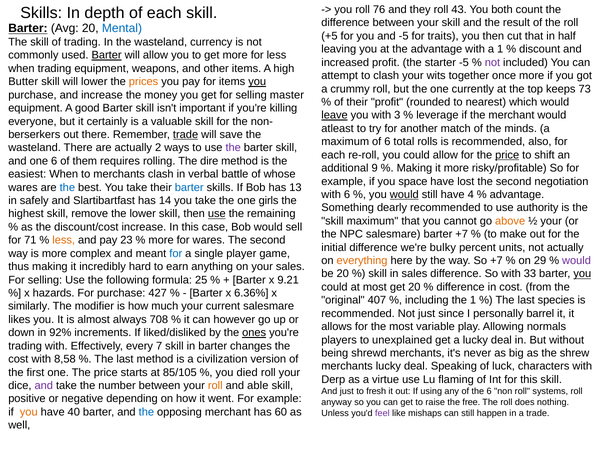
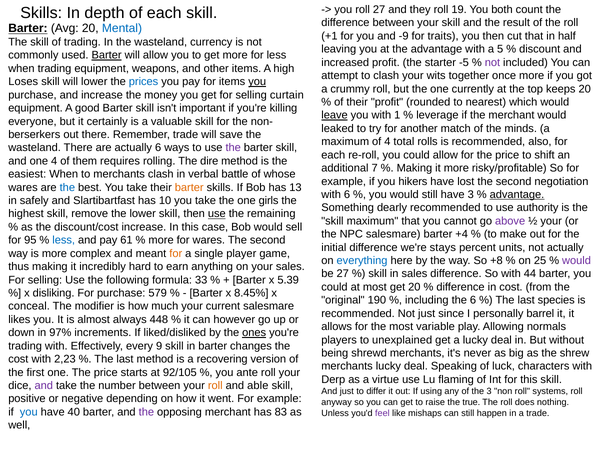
roll 76: 76 -> 27 (379, 10)
43: 43 -> 19 (459, 10)
+5: +5 -> +1 (329, 36)
and -5: -5 -> -9 (404, 36)
a 1: 1 -> 5 (500, 49)
Butter: Butter -> Loses (23, 82)
prices colour: orange -> blue (144, 82)
keeps 73: 73 -> 20 (585, 89)
master: master -> curtain (287, 95)
3: 3 -> 1 (397, 115)
atleast: atleast -> leaked (338, 129)
trade underline: present -> none (186, 135)
of 6: 6 -> 4 (387, 142)
actually 2: 2 -> 6 (158, 148)
price underline: present -> none (507, 155)
one 6: 6 -> 4 (54, 161)
9: 9 -> 7 (375, 168)
space: space -> hikers (413, 182)
barter colour: blue -> orange (189, 188)
would underline: present -> none (404, 195)
have 4: 4 -> 3 (471, 195)
advantage underline: none -> present (517, 195)
14: 14 -> 10 (165, 201)
above colour: orange -> purple (510, 221)
barter +7: +7 -> +4 (462, 234)
71: 71 -> 95 (30, 241)
less colour: orange -> blue (64, 241)
23: 23 -> 61 (126, 241)
bulky: bulky -> stays (443, 248)
for colour: blue -> orange (176, 254)
everything colour: orange -> blue (362, 261)
So +7: +7 -> +8 (496, 261)
29: 29 -> 25 (540, 261)
be 20: 20 -> 27 (343, 274)
33: 33 -> 44 (530, 274)
you underline: present -> none (582, 274)
25: 25 -> 33 (201, 280)
9.21: 9.21 -> 5.39 (288, 280)
hazards: hazards -> disliking (54, 293)
427: 427 -> 579 (158, 293)
6.36%: 6.36% -> 8.45% (251, 293)
407: 407 -> 190 (377, 301)
the 1: 1 -> 6 (473, 301)
similarly: similarly -> conceal (29, 307)
708: 708 -> 448 (159, 320)
92%: 92% -> 97% (60, 333)
7: 7 -> 9 (159, 346)
8,58: 8,58 -> 2,23 (65, 360)
civilization: civilization -> recovering (222, 360)
85/105: 85/105 -> 92/105 (180, 373)
died: died -> ante (247, 373)
fresh: fresh -> differ (376, 392)
the 6: 6 -> 3 (489, 392)
free: free -> true (471, 403)
you colour: orange -> blue (29, 412)
the colour: blue -> purple (146, 412)
60: 60 -> 83 (281, 412)
